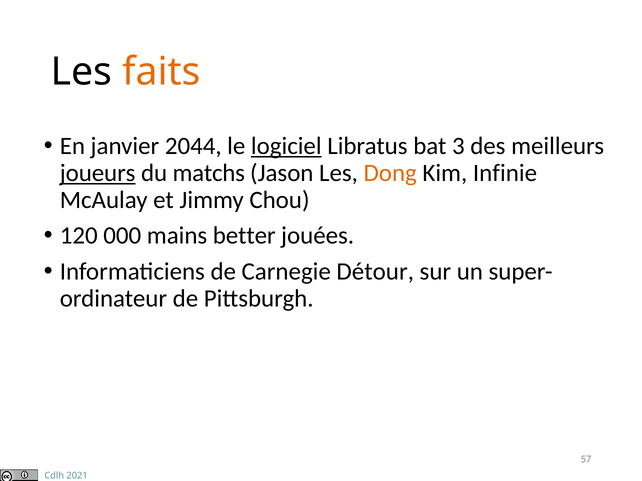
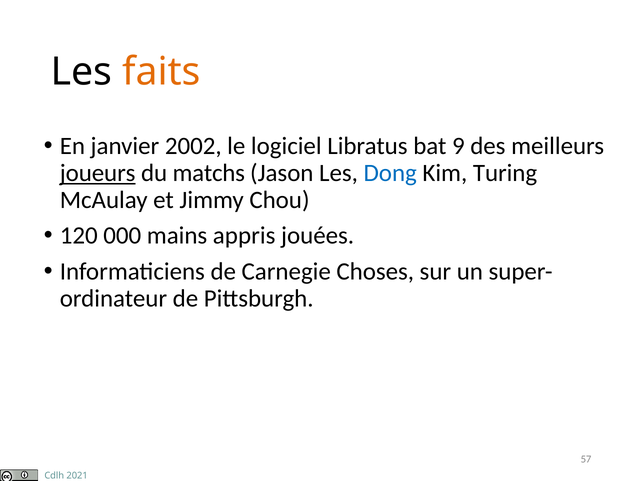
2044: 2044 -> 2002 (193, 146)
logiciel underline: present -> none (286, 146)
3: 3 -> 9 (458, 146)
Dong colour: orange -> blue (390, 173)
Infinie: Infinie -> Turing (505, 173)
better: better -> appris (244, 236)
Détour: Détour -> Choses (375, 272)
